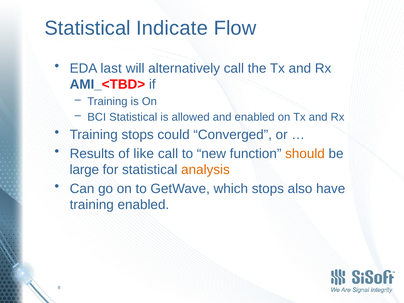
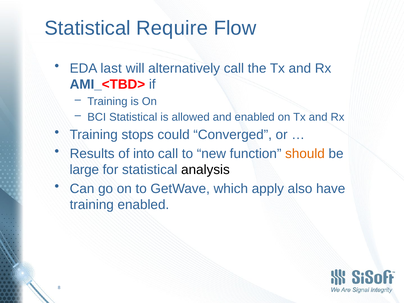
Indicate: Indicate -> Require (172, 28)
like: like -> into (144, 154)
analysis colour: orange -> black (205, 170)
which stops: stops -> apply (268, 189)
